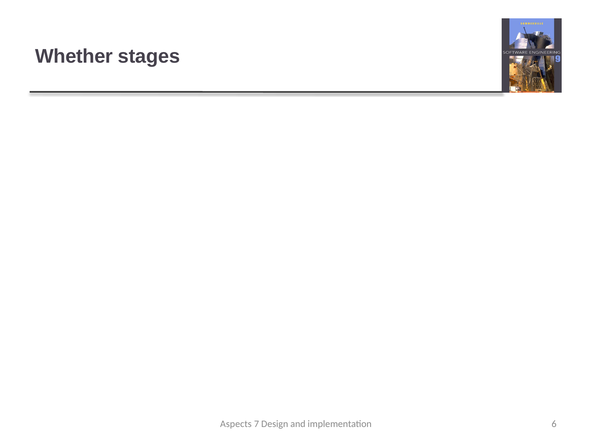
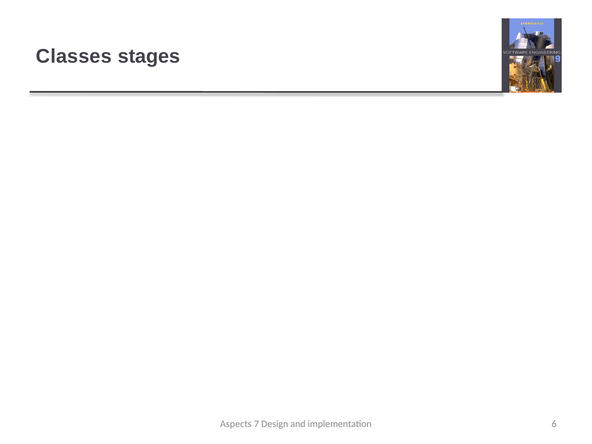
Whether: Whether -> Classes (74, 56)
